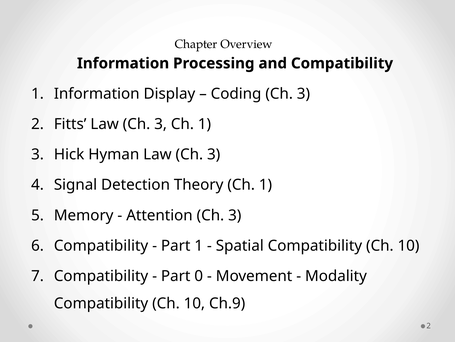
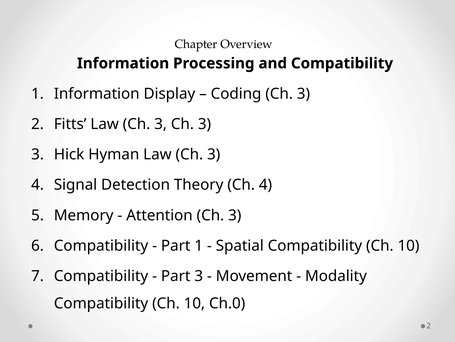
3 Ch 1: 1 -> 3 (204, 124)
Theory Ch 1: 1 -> 4 (265, 185)
Part 0: 0 -> 3 (199, 276)
Ch.9: Ch.9 -> Ch.0 (227, 303)
